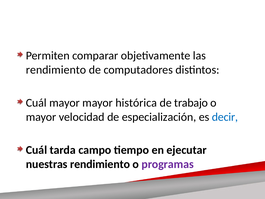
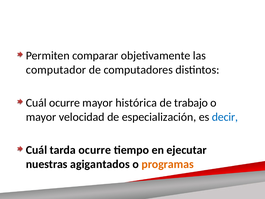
rendimiento: rendimiento -> computador (56, 70)
Cuál mayor: mayor -> ocurre (65, 103)
tarda campo: campo -> ocurre (95, 150)
nuestras rendimiento: rendimiento -> agigantados (100, 164)
programas colour: purple -> orange (168, 164)
